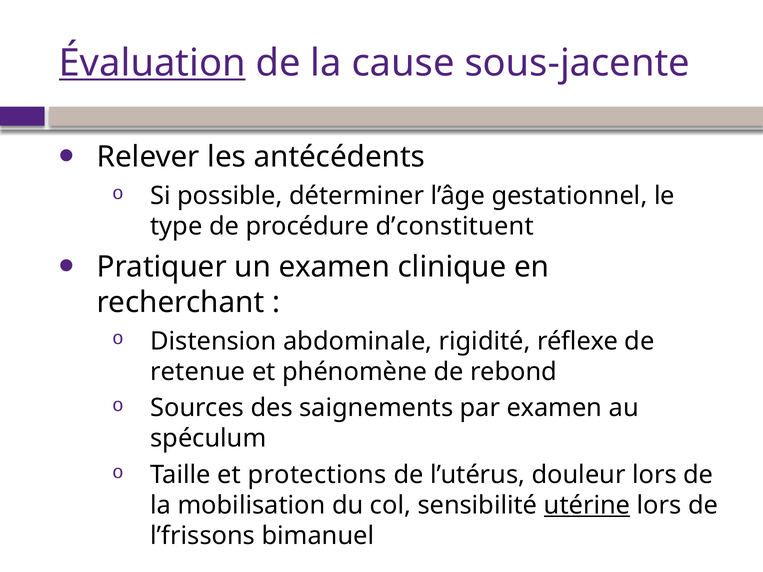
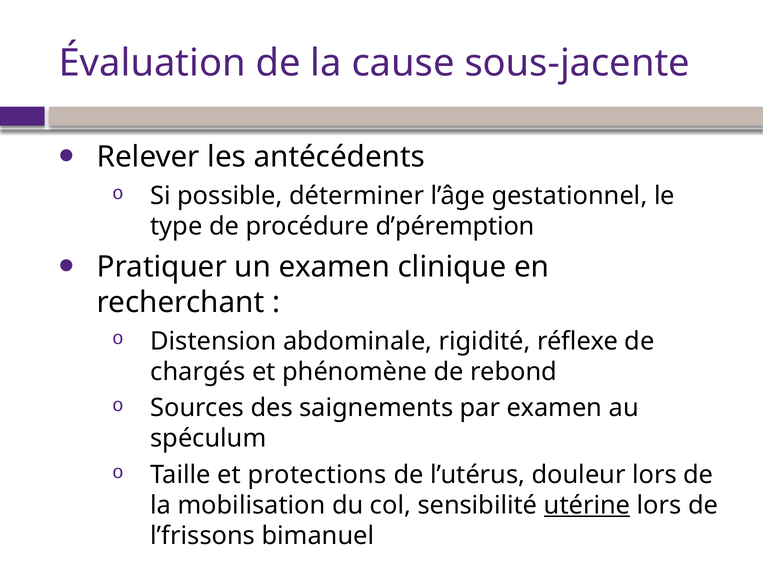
Évaluation underline: present -> none (152, 63)
d’constituent: d’constituent -> d’péremption (455, 226)
retenue: retenue -> chargés (198, 372)
